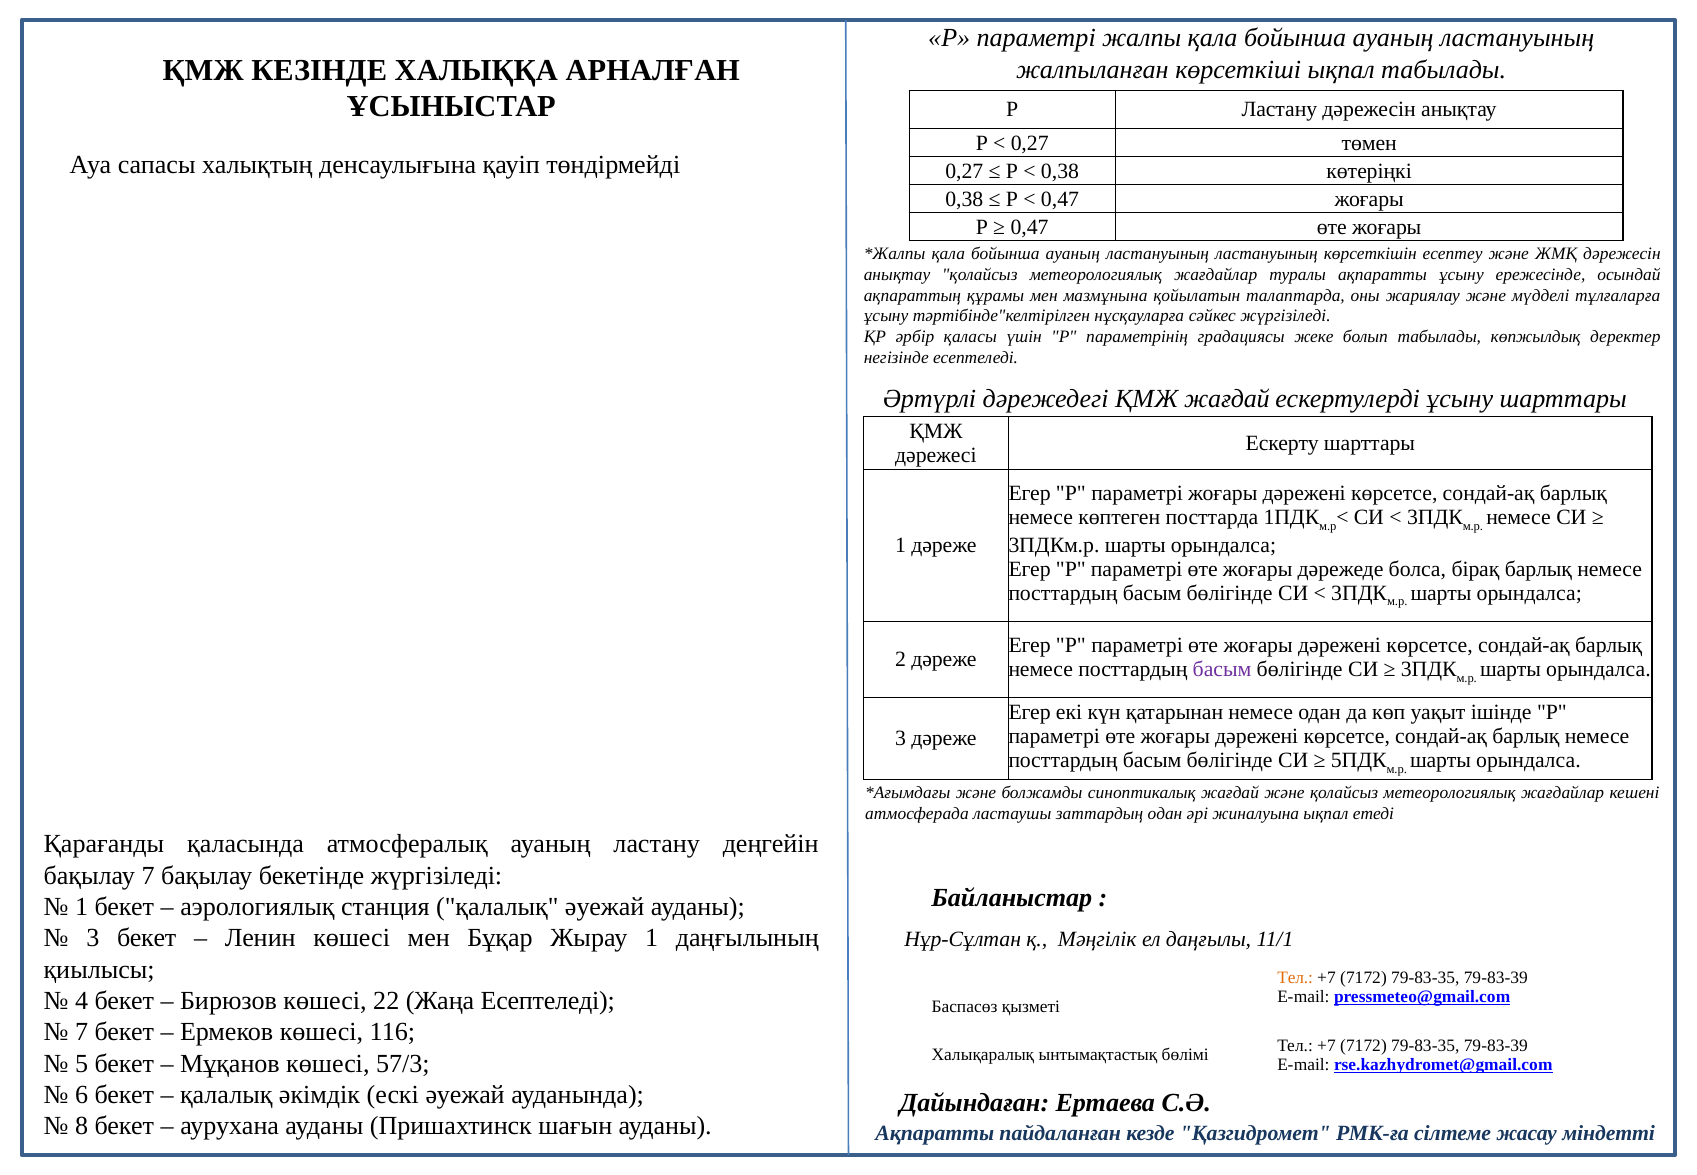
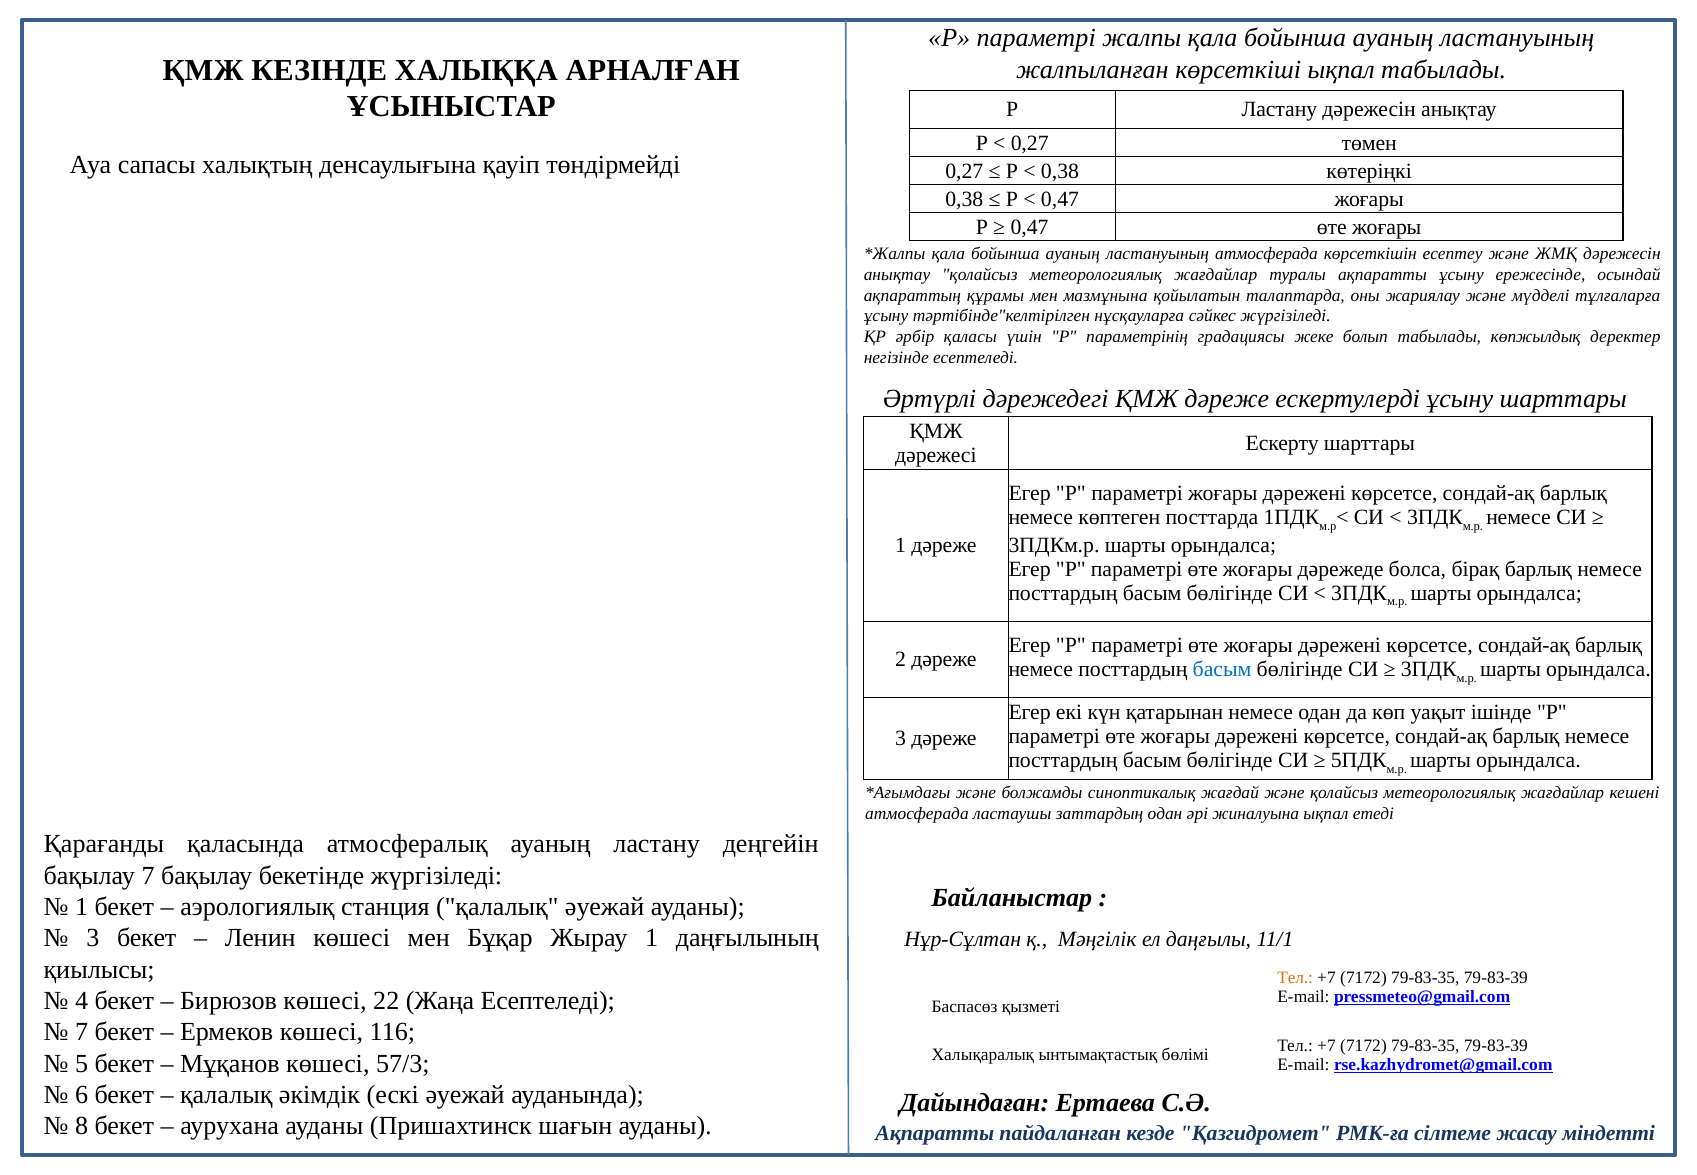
ластануының ластануының: ластануының -> атмосферада (1267, 254)
ҚМЖ жағдай: жағдай -> дәреже (1227, 399)
басым colour: purple -> blue (1222, 669)
